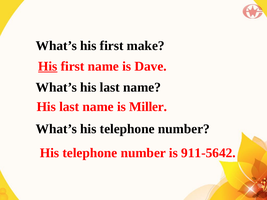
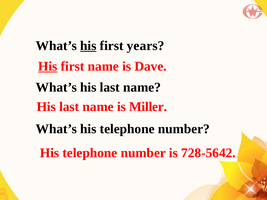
his underline: none -> present (88, 46)
make: make -> years (146, 46)
911-5642: 911-5642 -> 728-5642 (208, 153)
